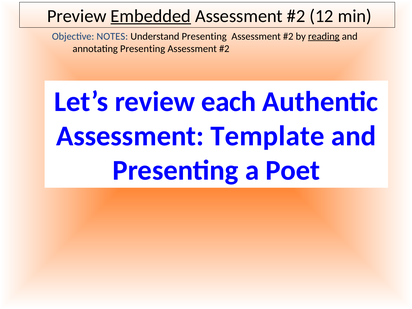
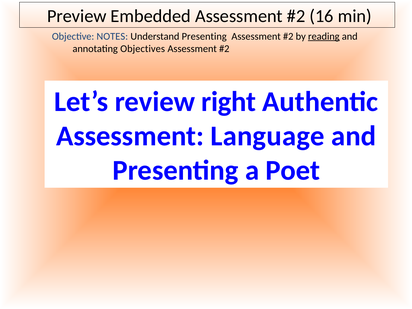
Embedded underline: present -> none (151, 16)
12: 12 -> 16 (321, 16)
annotating Presenting: Presenting -> Objectives (143, 49)
each: each -> right (229, 102)
Template: Template -> Language (267, 136)
